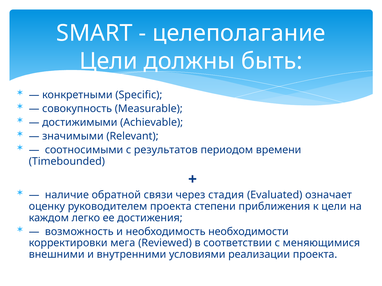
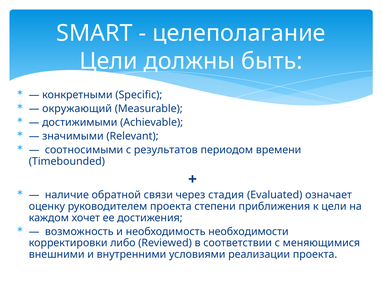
совокупность: совокупность -> окружающий (77, 109)
легко: легко -> хочет (86, 218)
мега: мега -> либо (123, 243)
